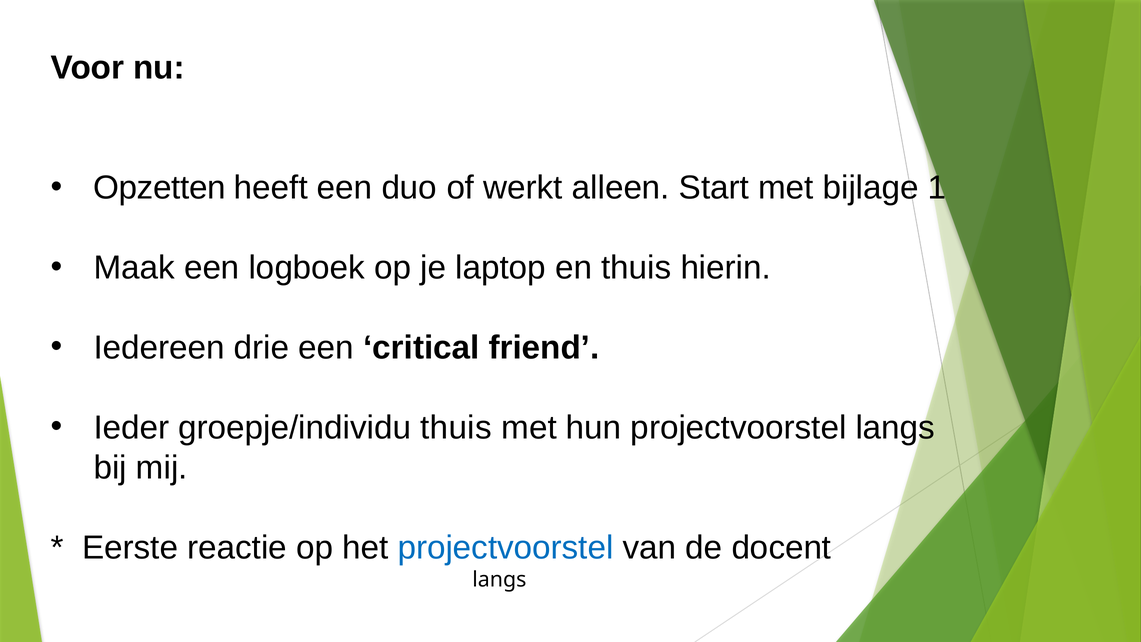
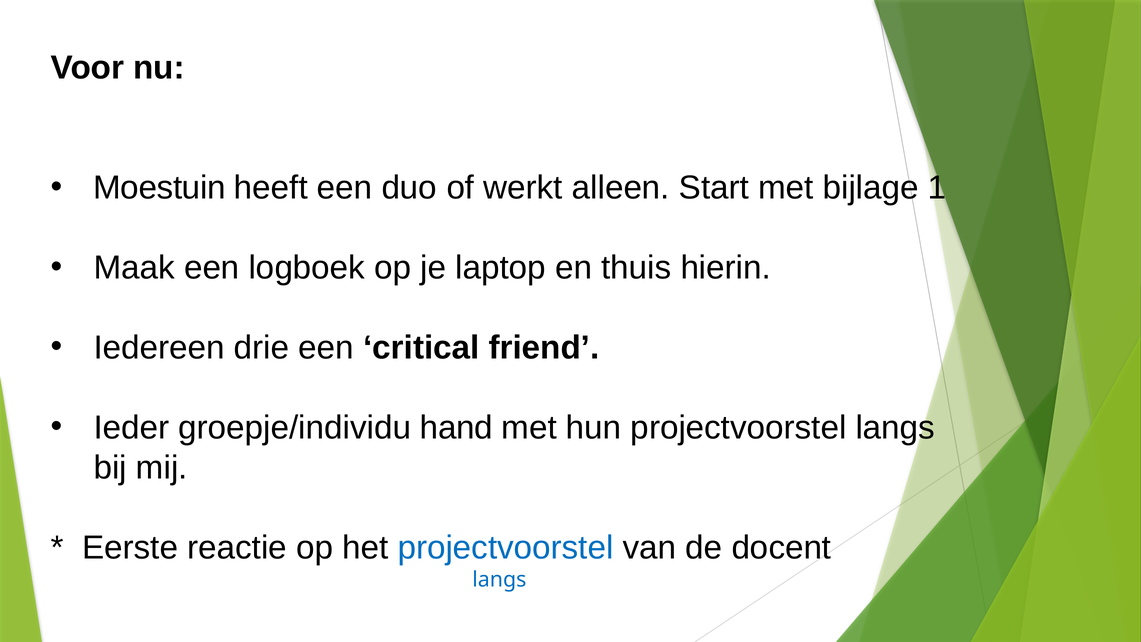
Opzetten: Opzetten -> Moestuin (159, 188)
groepje/individu thuis: thuis -> hand (456, 428)
langs colour: black -> blue (499, 579)
